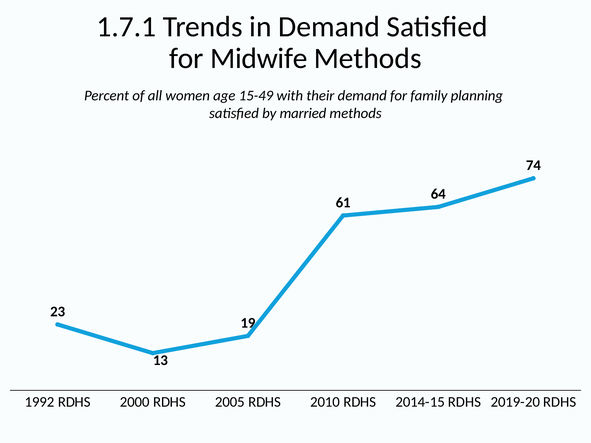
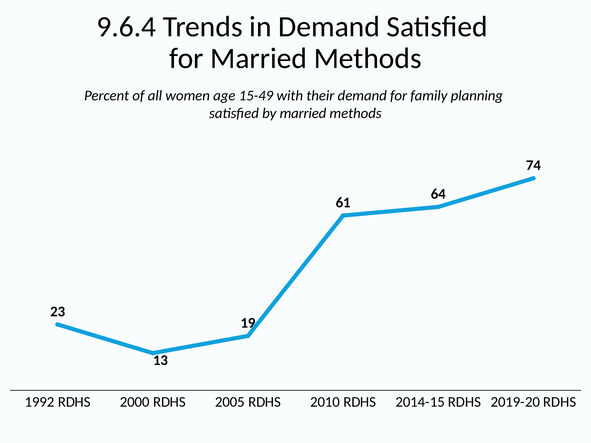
1.7.1: 1.7.1 -> 9.6.4 (126, 27)
for Midwife: Midwife -> Married (259, 59)
